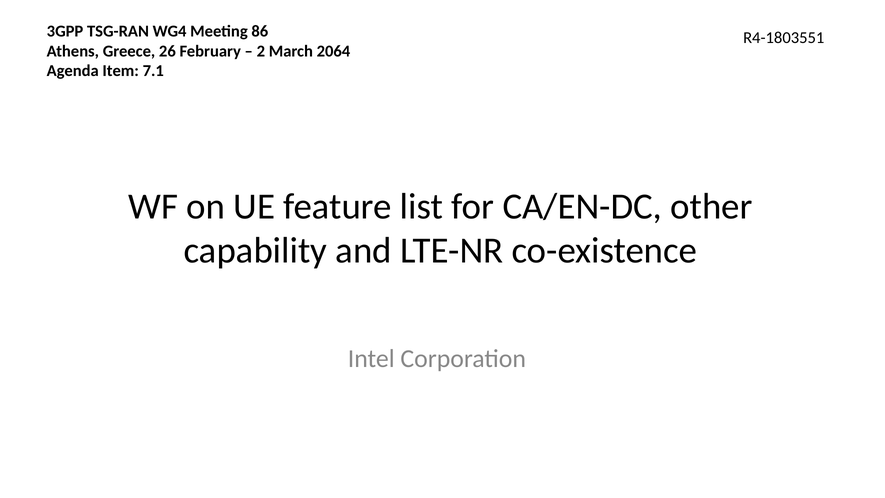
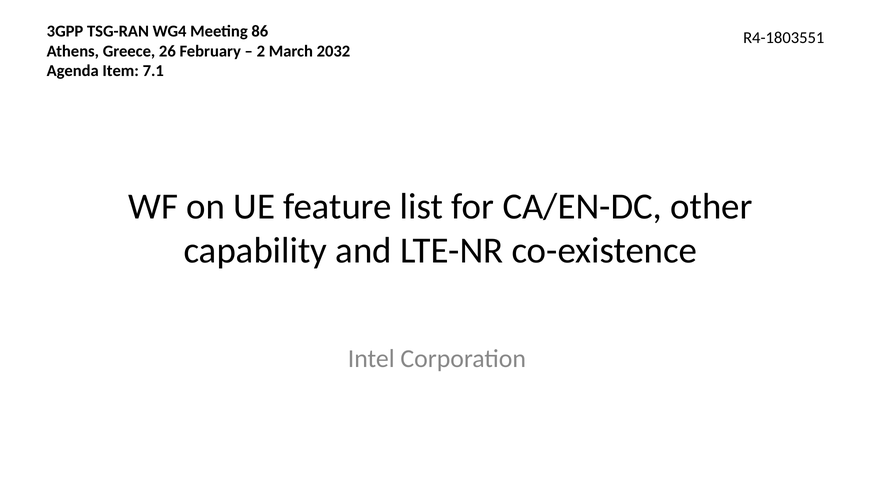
2064: 2064 -> 2032 (333, 51)
